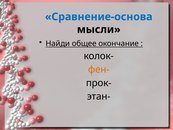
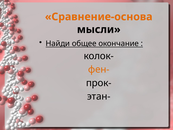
Сравнение-основа colour: blue -> orange (99, 17)
